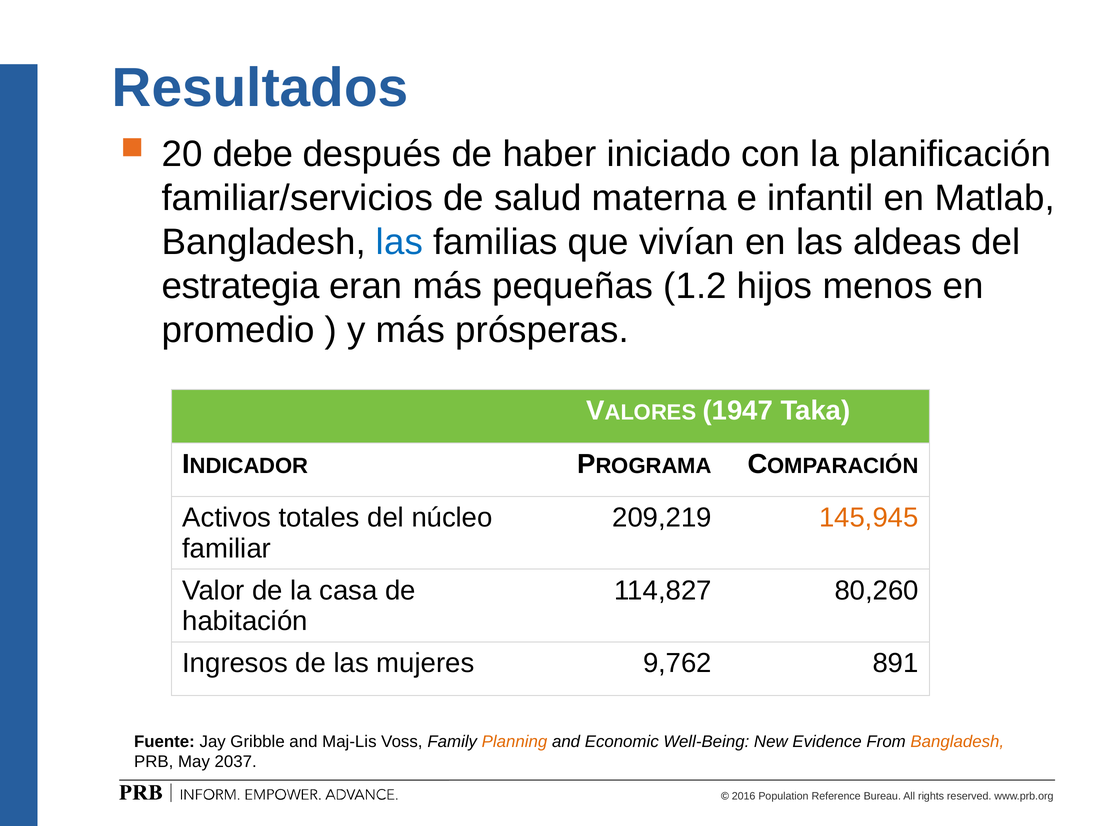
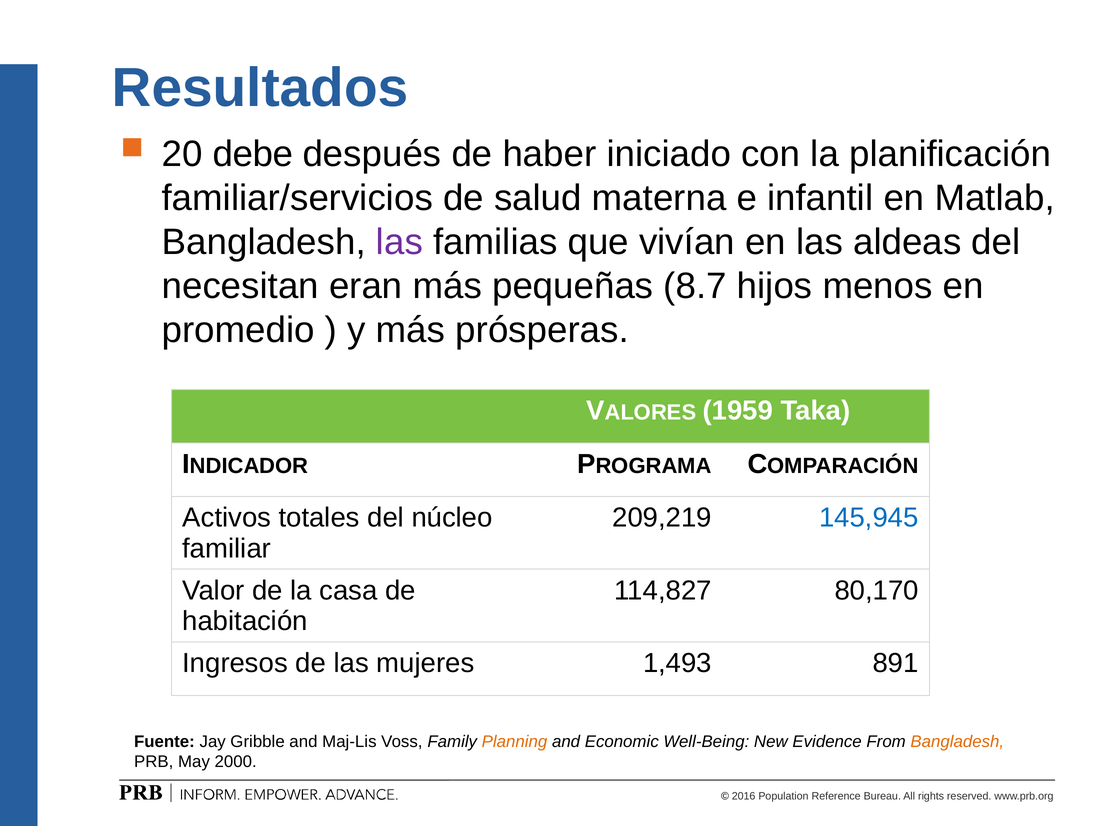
las colour: blue -> purple (399, 242)
estrategia: estrategia -> necesitan (240, 286)
1.2: 1.2 -> 8.7 (695, 286)
1947: 1947 -> 1959 (738, 411)
145,945 colour: orange -> blue (869, 518)
80,260: 80,260 -> 80,170 (877, 590)
9,762: 9,762 -> 1,493 (677, 663)
2037: 2037 -> 2000 (236, 762)
